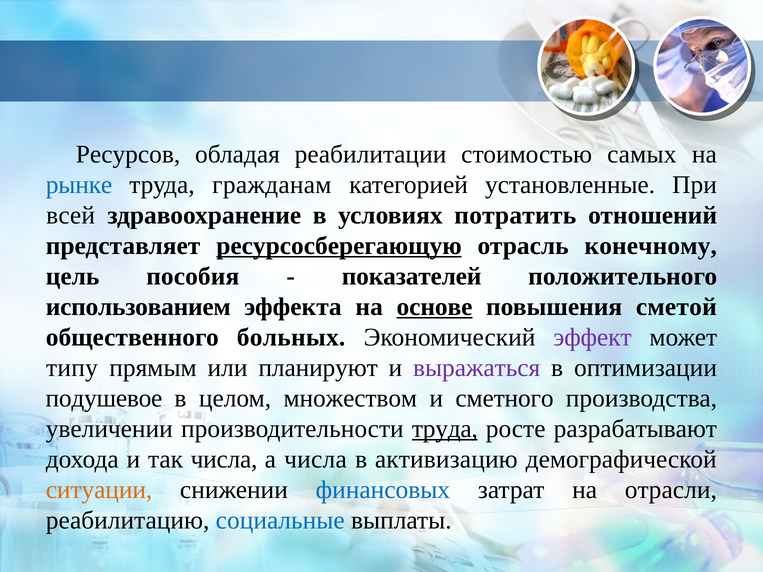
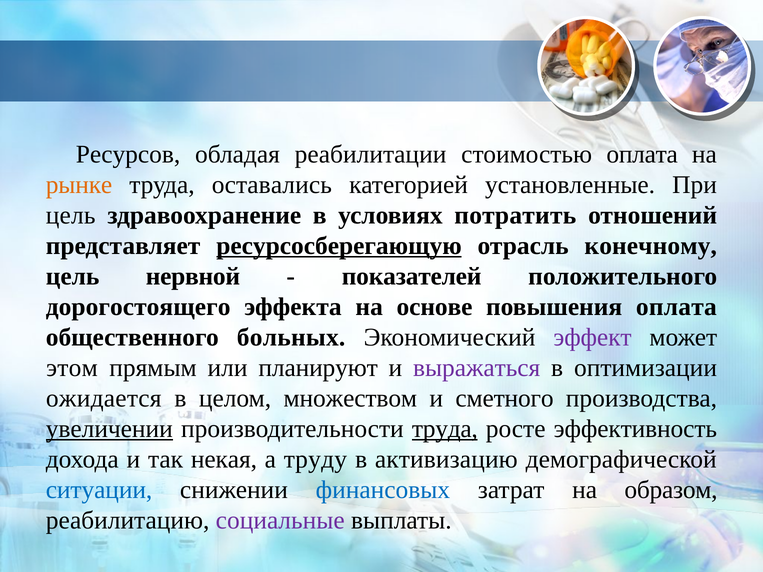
стоимостью самых: самых -> оплата (642, 154)
рынке colour: blue -> orange (79, 185)
гражданам: гражданам -> оставались (272, 185)
всей: всей -> цель (71, 215)
пособия: пособия -> нервной (193, 276)
использованием: использованием -> дорогостоящего (138, 307)
основе underline: present -> none (435, 307)
повышения сметой: сметой -> оплата (676, 307)
типу: типу -> этом (72, 368)
подушевое: подушевое -> ожидается (104, 399)
увеличении underline: none -> present (109, 429)
разрабатывают: разрабатывают -> эффективность (635, 429)
так числа: числа -> некая (224, 460)
а числа: числа -> труду (315, 460)
ситуации colour: orange -> blue (99, 490)
отрасли: отрасли -> образом (671, 490)
социальные colour: blue -> purple (280, 521)
